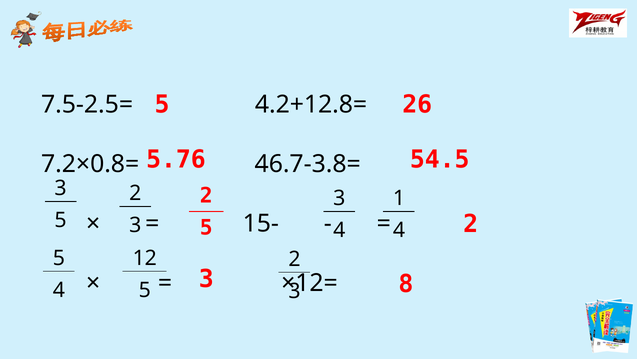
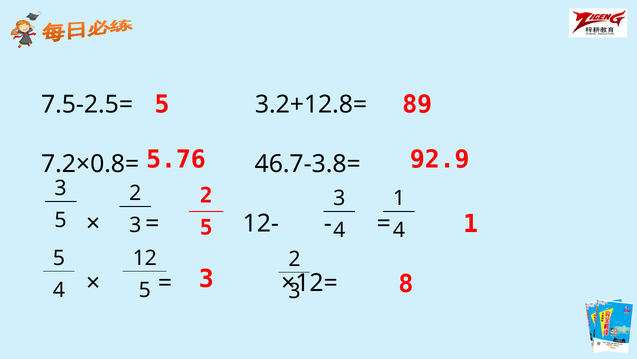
26: 26 -> 89 (417, 104)
4.2+12.8=: 4.2+12.8= -> 3.2+12.8= (311, 104)
54.5: 54.5 -> 92.9 (440, 159)
15-: 15- -> 12- (261, 223)
2: 2 -> 1 (471, 224)
